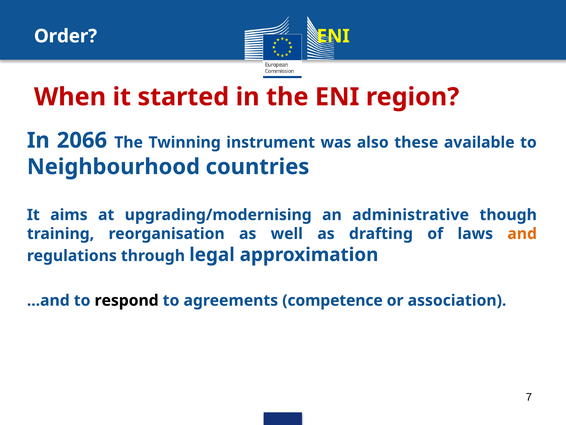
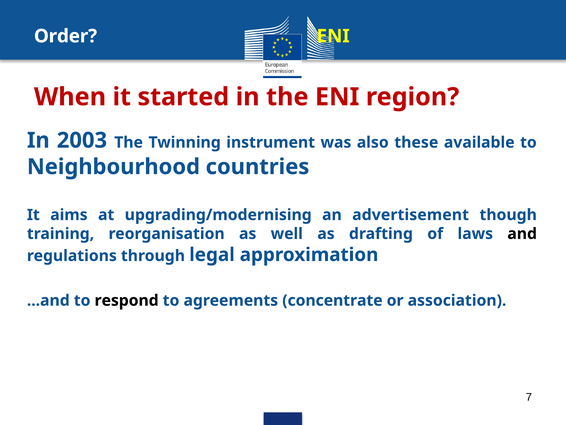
2066: 2066 -> 2003 (82, 140)
administrative: administrative -> advertisement (411, 215)
and colour: orange -> black (522, 234)
competence: competence -> concentrate (332, 300)
